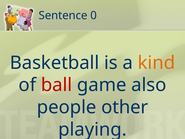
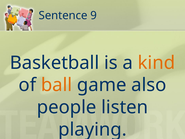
0: 0 -> 9 (94, 15)
ball colour: red -> orange (57, 85)
other: other -> listen (125, 107)
